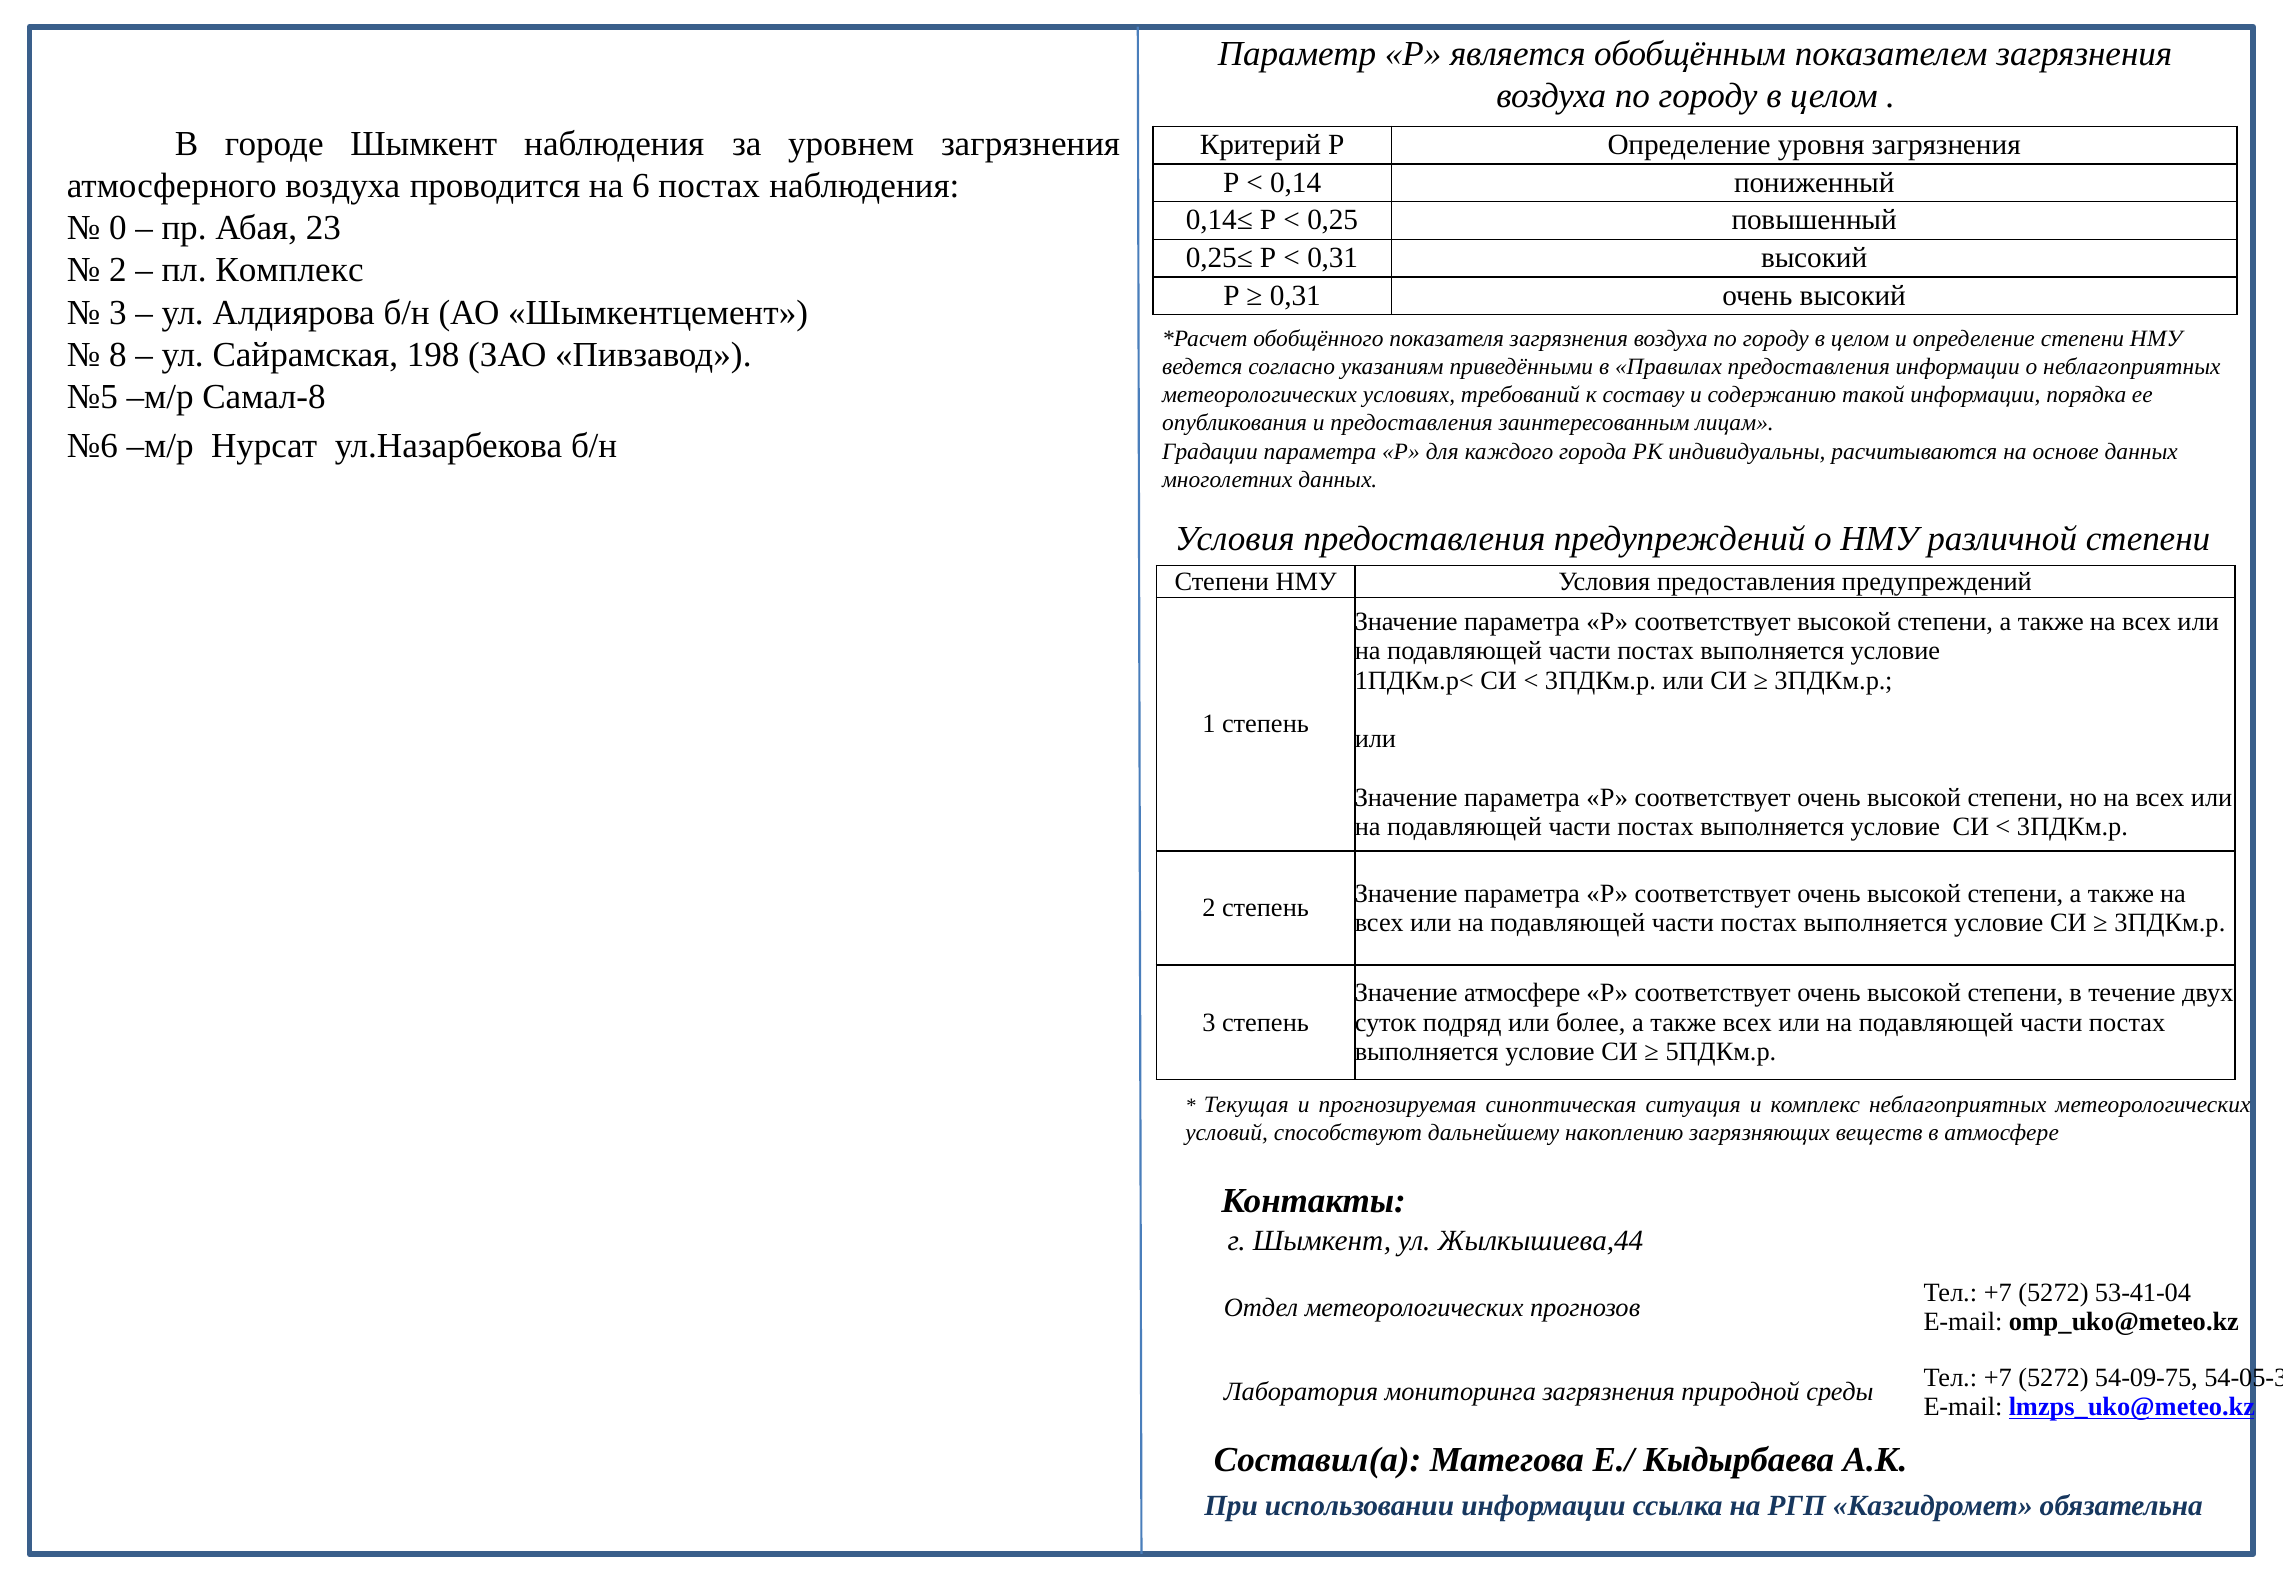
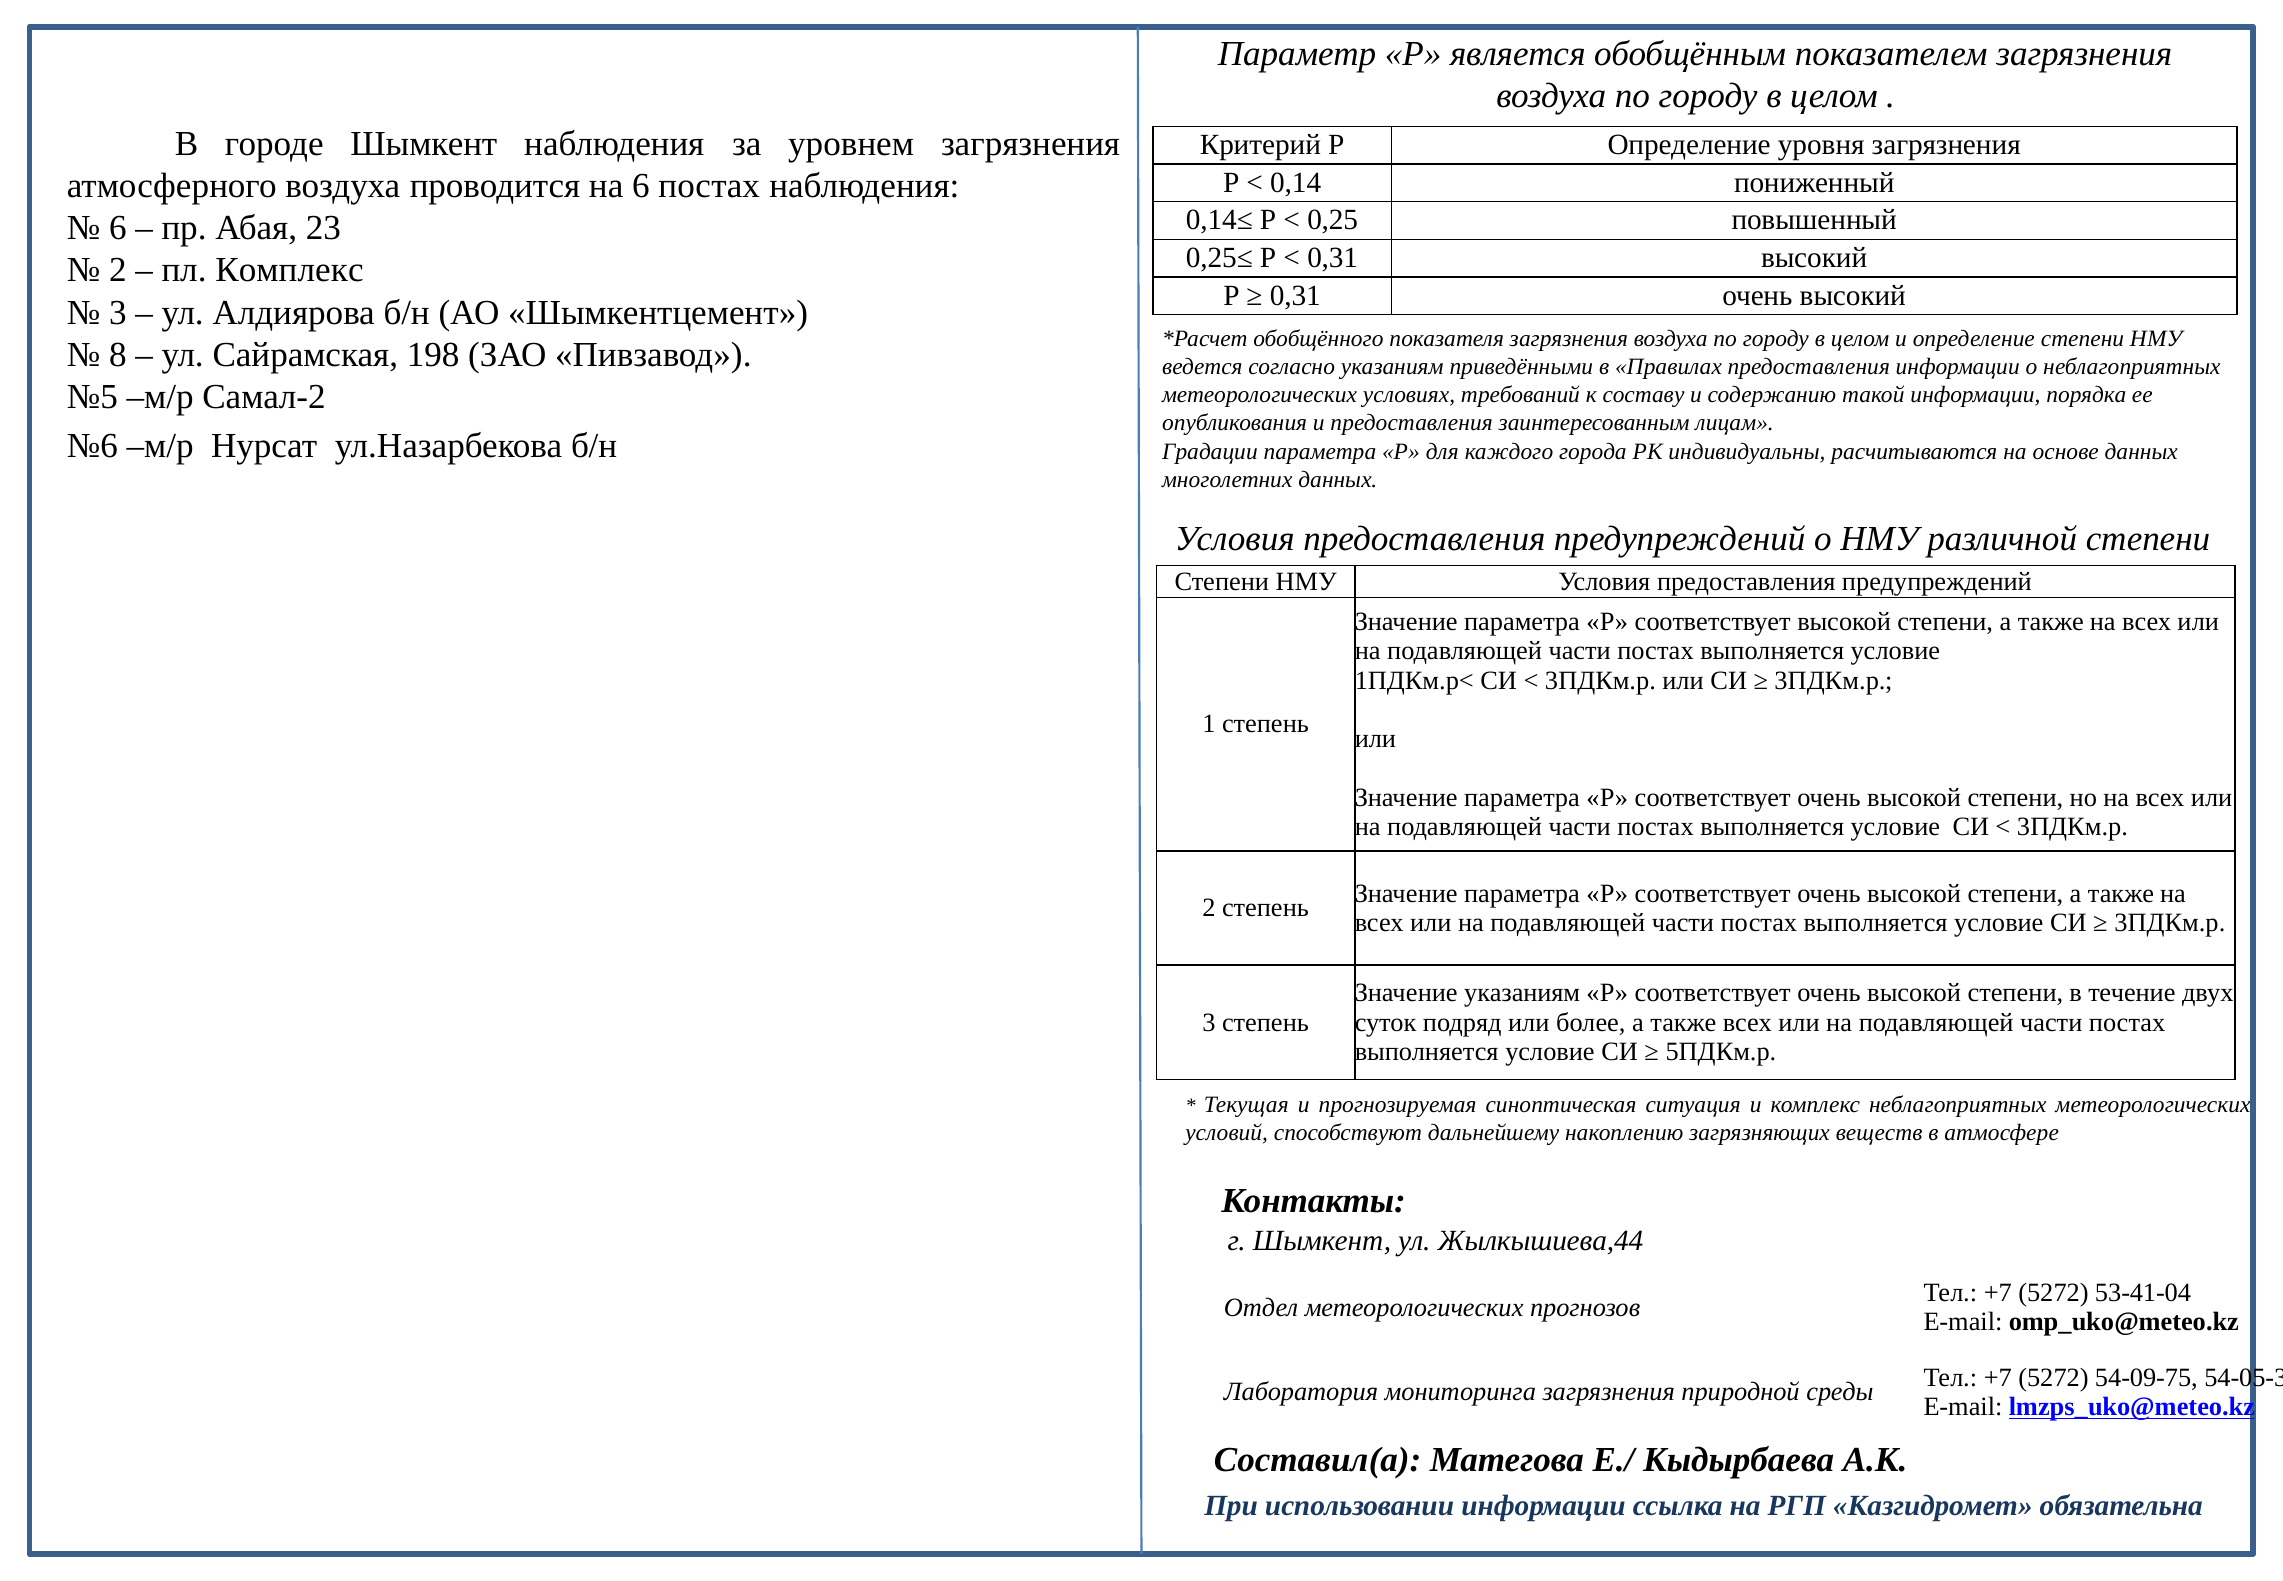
0: 0 -> 6 (118, 228)
Самал-8: Самал-8 -> Самал-2 (264, 397)
Значение атмосфере: атмосфере -> указаниям (1522, 993)
